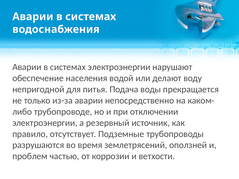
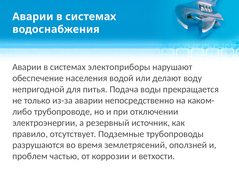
системах электроэнергии: электроэнергии -> электоприборы (119, 67)
